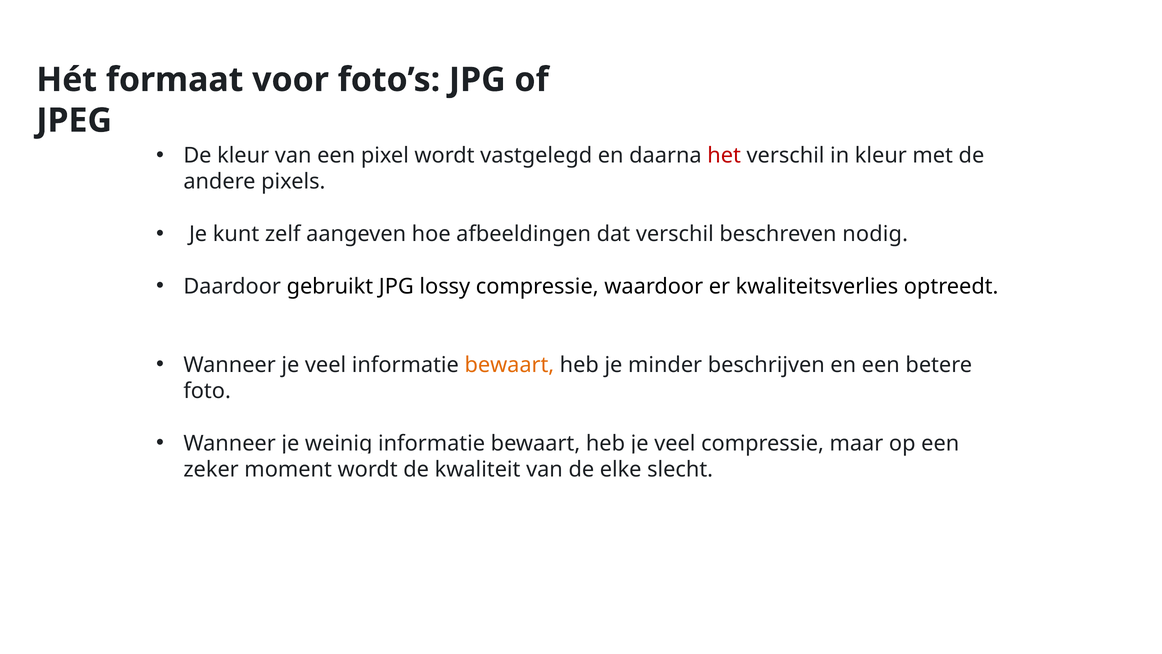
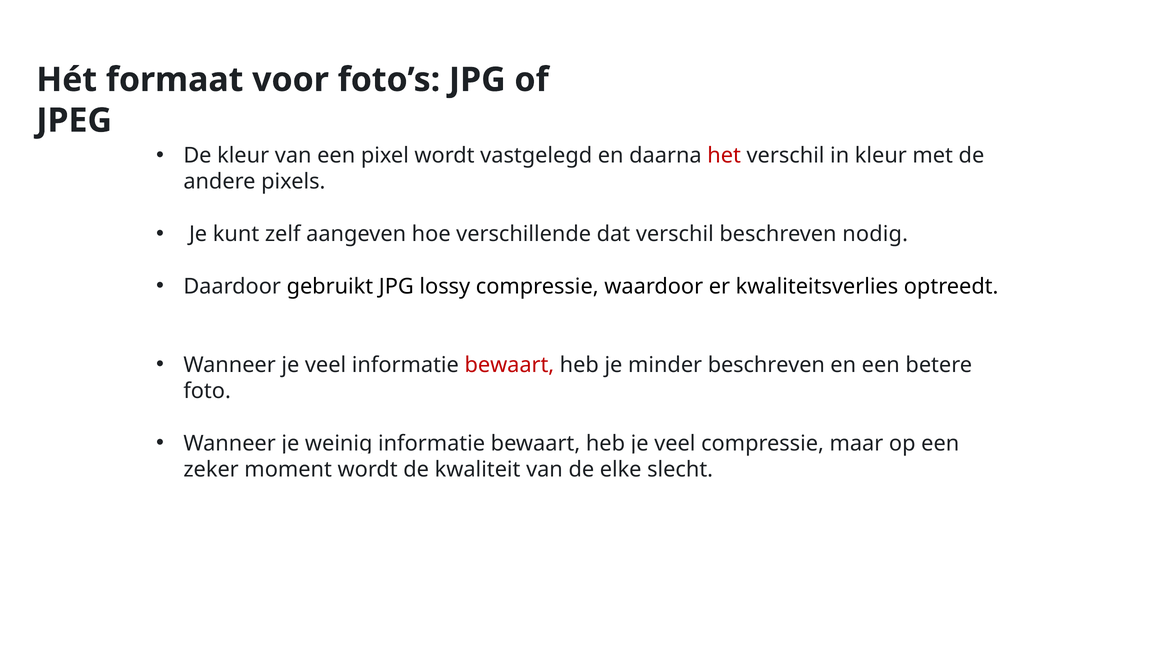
afbeeldingen: afbeeldingen -> verschillende (524, 234)
bewaart colour: orange -> red (509, 365)
minder beschrijven: beschrijven -> beschreven (766, 365)
